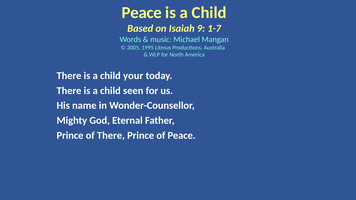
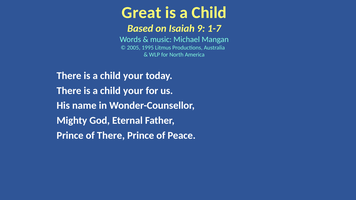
Peace: Peace -> Great (142, 13)
seen: seen -> your (133, 91)
